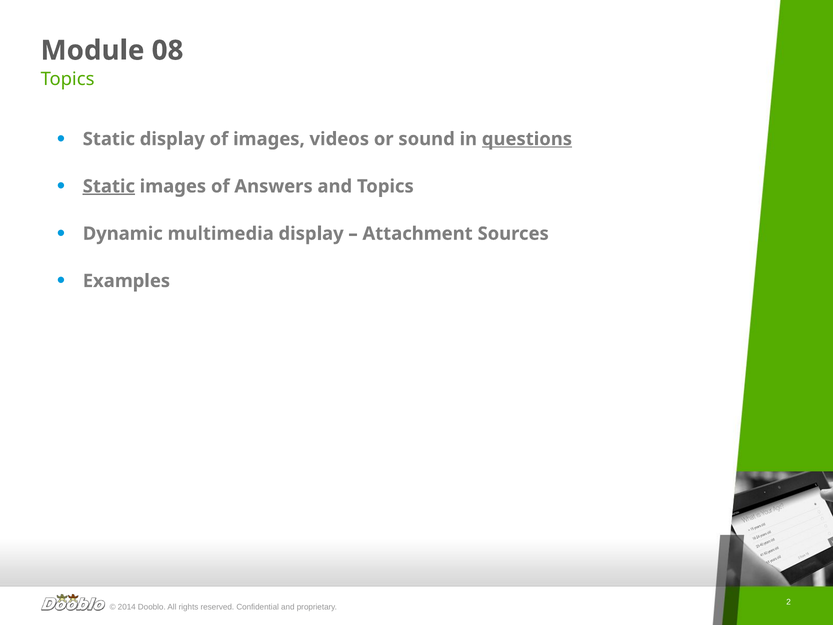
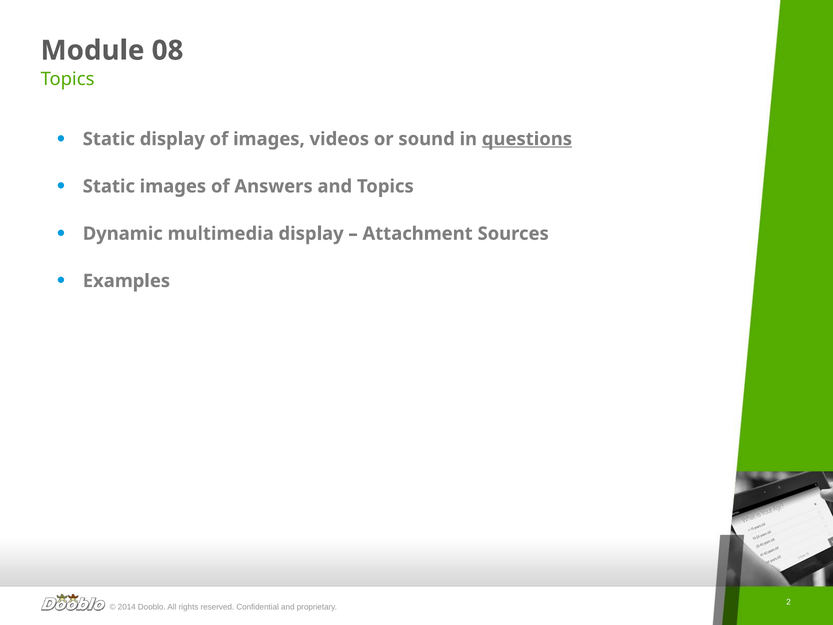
Static underline: present -> none (109, 186)
